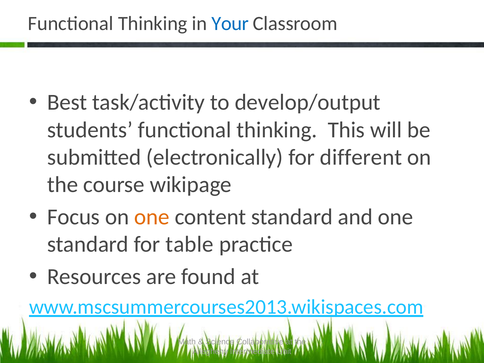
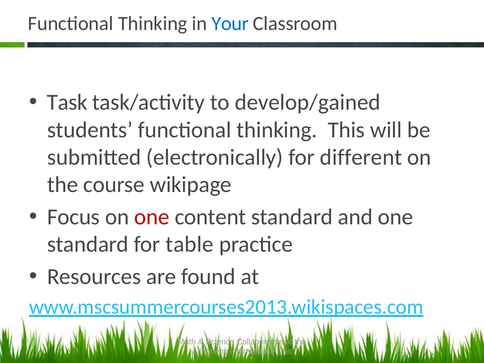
Best: Best -> Task (67, 102)
develop/output: develop/output -> develop/gained (308, 102)
one colour: orange -> red (152, 217)
